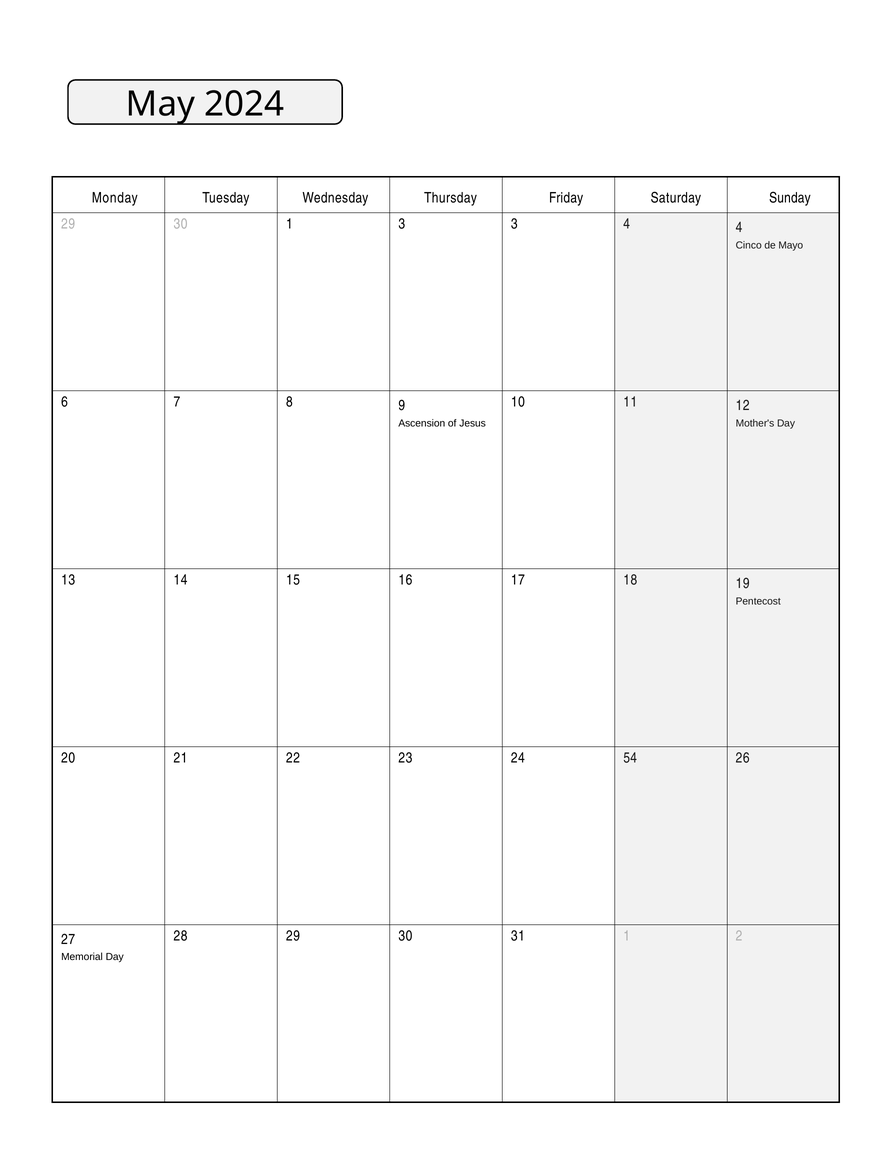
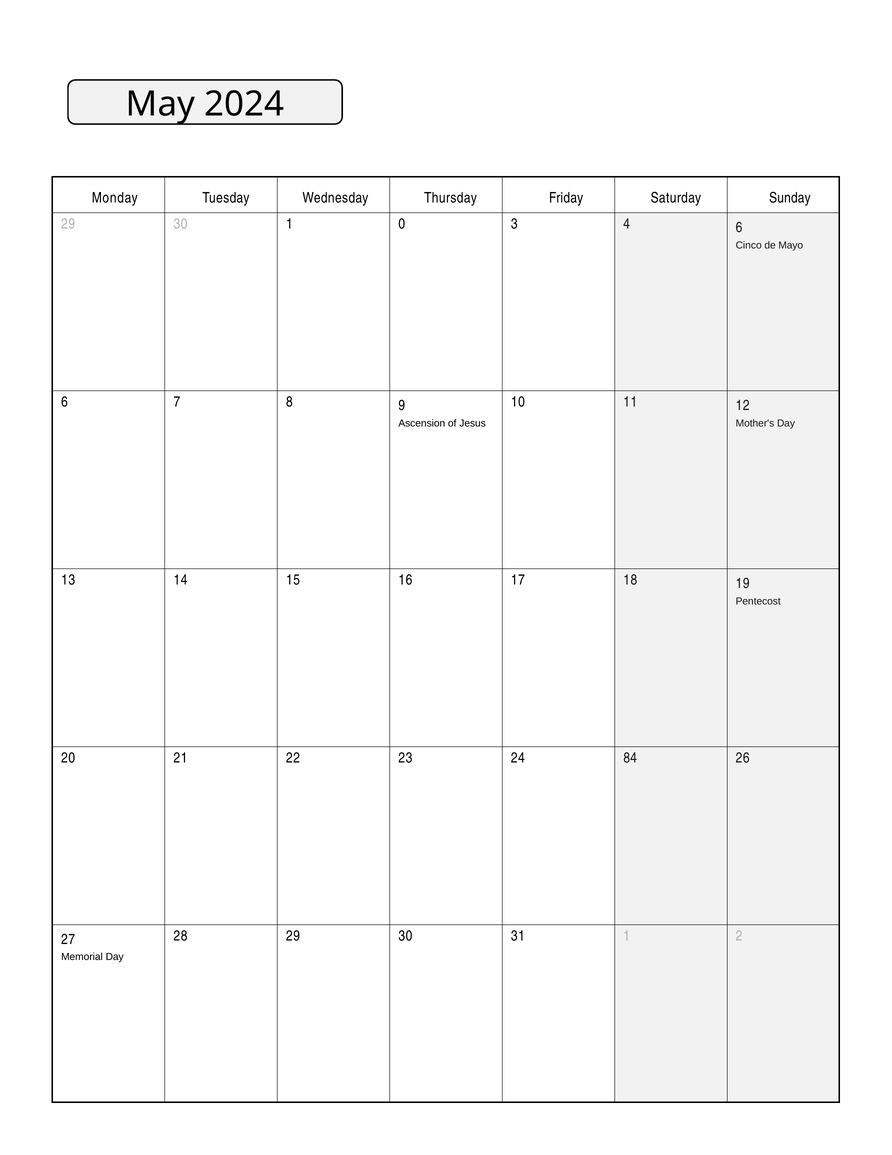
1 3: 3 -> 0 (402, 224)
4 4: 4 -> 6 (739, 227)
54: 54 -> 84 (630, 757)
